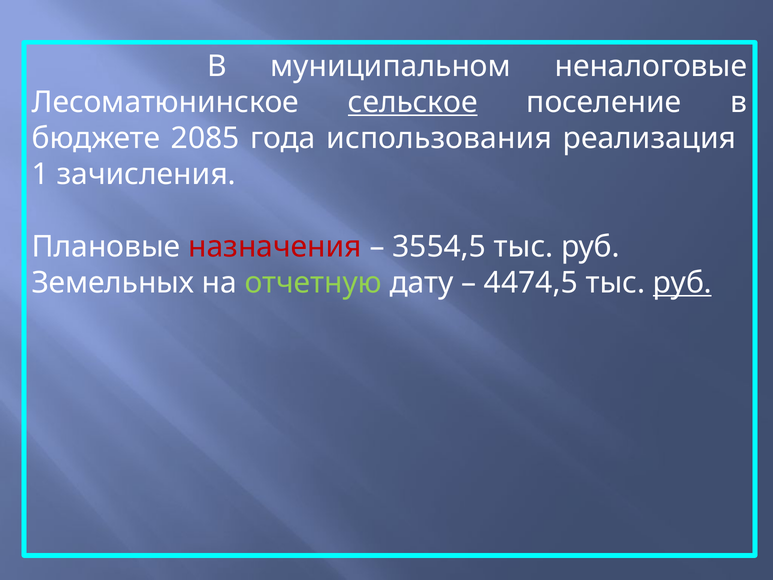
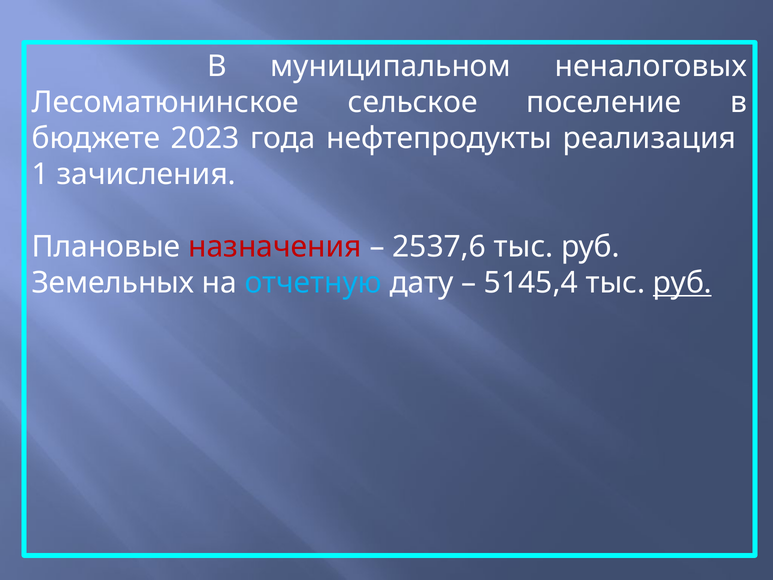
неналоговые: неналоговые -> неналоговых (651, 66)
сельское underline: present -> none (413, 102)
2085: 2085 -> 2023 (205, 138)
использования: использования -> нефтепродукты (439, 138)
3554,5: 3554,5 -> 2537,6 (439, 247)
отчетную colour: light green -> light blue (313, 283)
4474,5: 4474,5 -> 5145,4 (531, 283)
